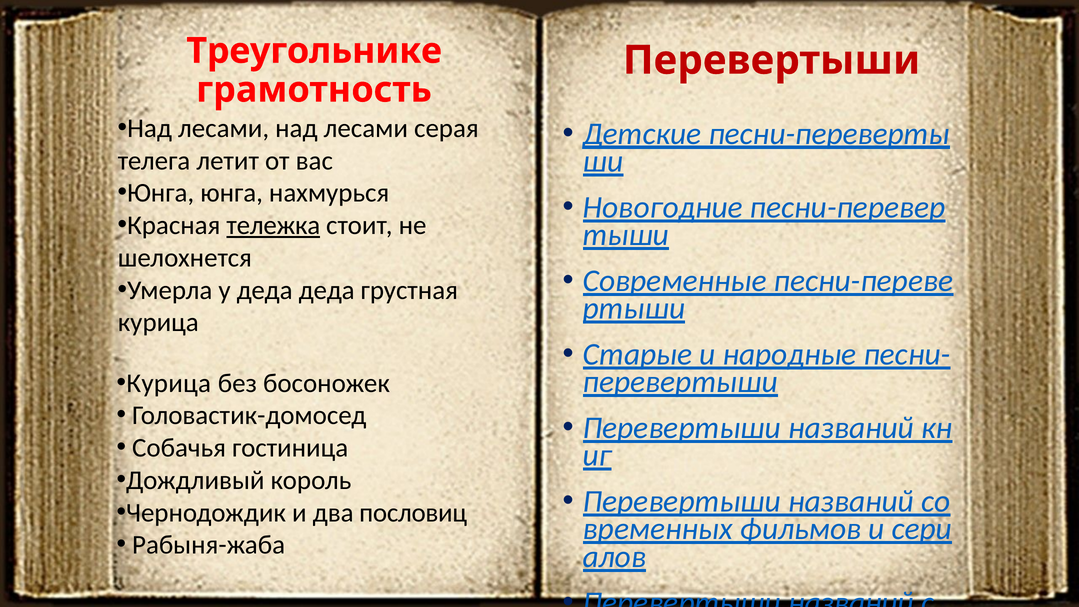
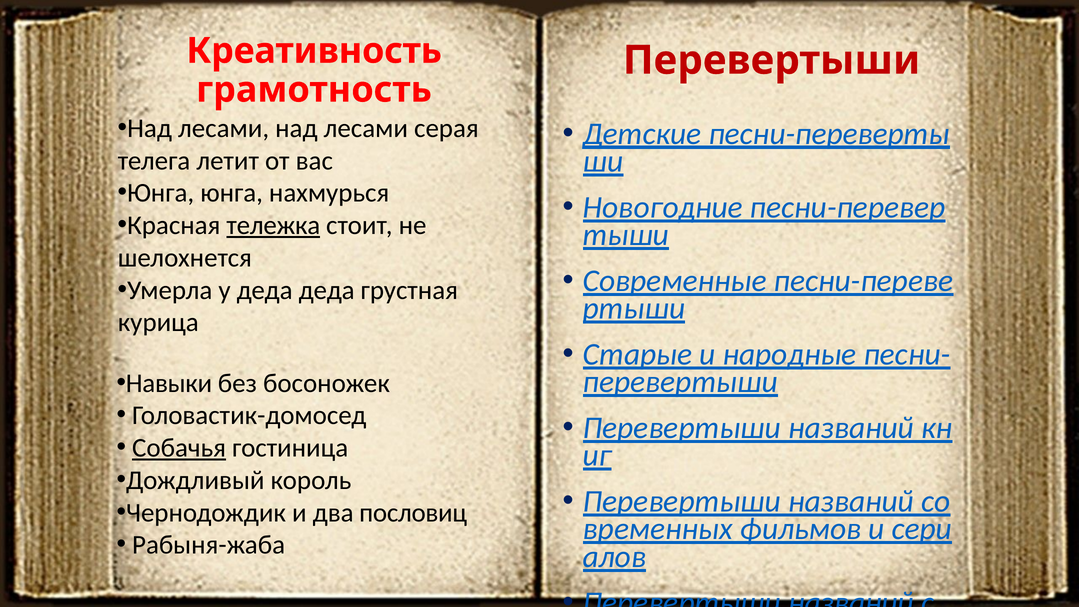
Треугольнике: Треугольнике -> Креативность (314, 51)
Курица: Курица -> Навыки (169, 383)
Собачья underline: none -> present (179, 448)
